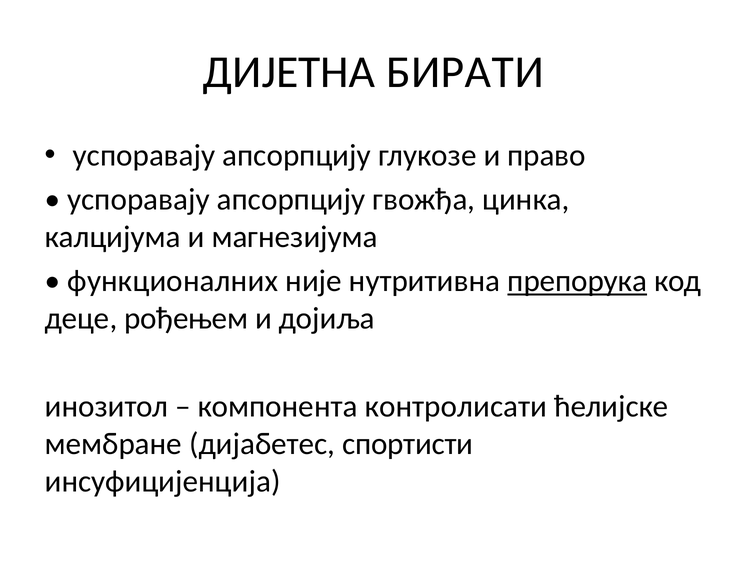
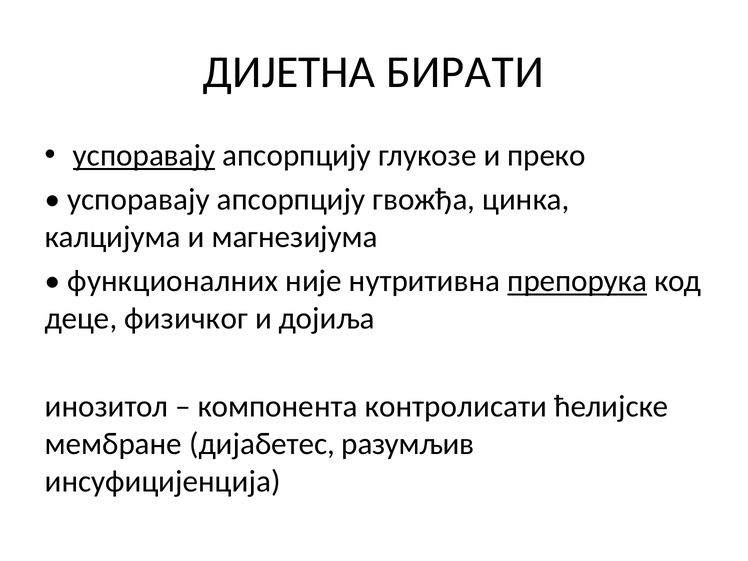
успоравају underline: none -> present (144, 156)
право: право -> преко (547, 156)
рођењем: рођењем -> физичког (186, 318)
спортисти: спортисти -> разумљив (408, 444)
